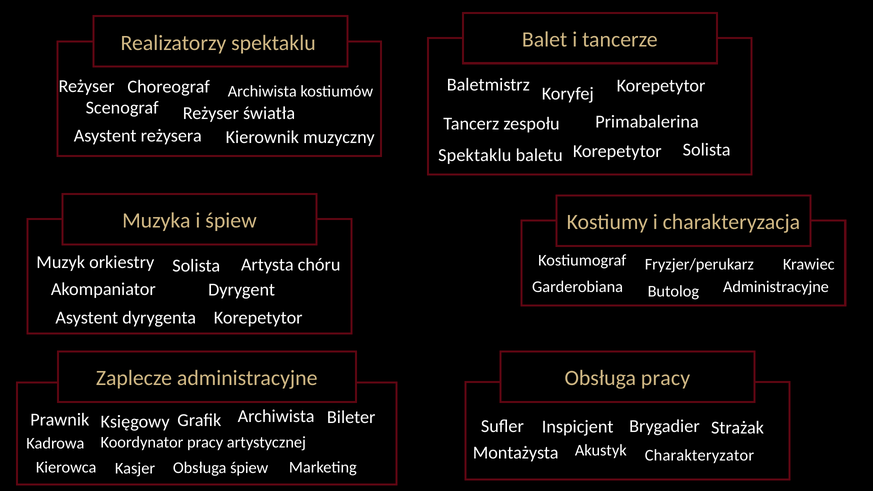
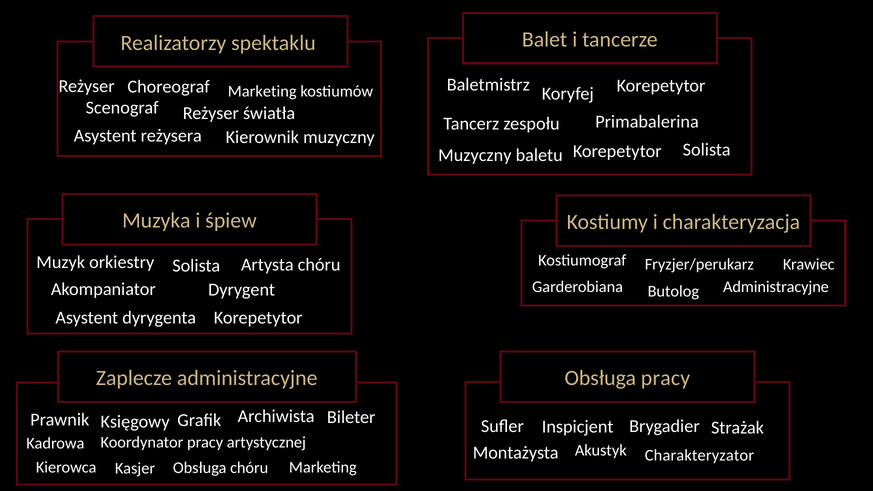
Archiwista: Archiwista -> Marketing (262, 91)
Spektaklu: Spektaklu -> Muzyczny (475, 155)
Obsługa śpiew: śpiew -> chóru (249, 468)
